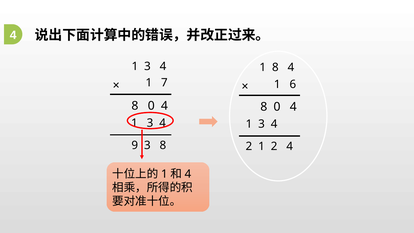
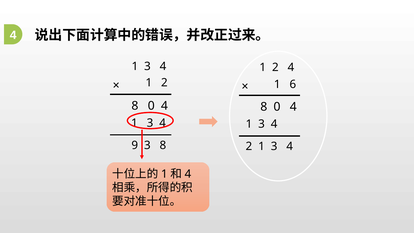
8: 8 -> 2 (275, 67)
7: 7 -> 2 (164, 83)
2: 2 -> 3 (274, 146)
